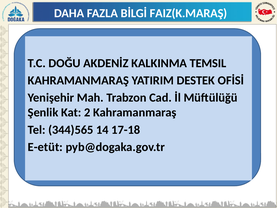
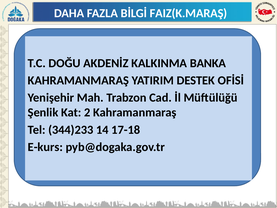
TEMSIL: TEMSIL -> BANKA (208, 63)
344)565: 344)565 -> 344)233 (71, 130)
E-etüt: E-etüt -> E-kurs (45, 147)
